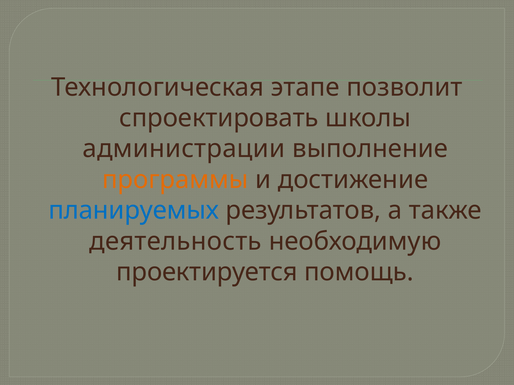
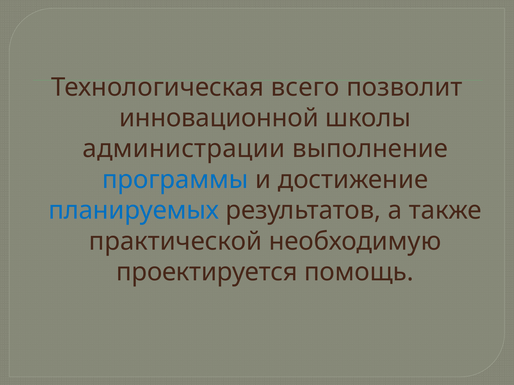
этапе: этапе -> всего (305, 87)
спроектировать: спроектировать -> инновационной (219, 118)
программы colour: orange -> blue (175, 180)
деятельность: деятельность -> практической (176, 242)
